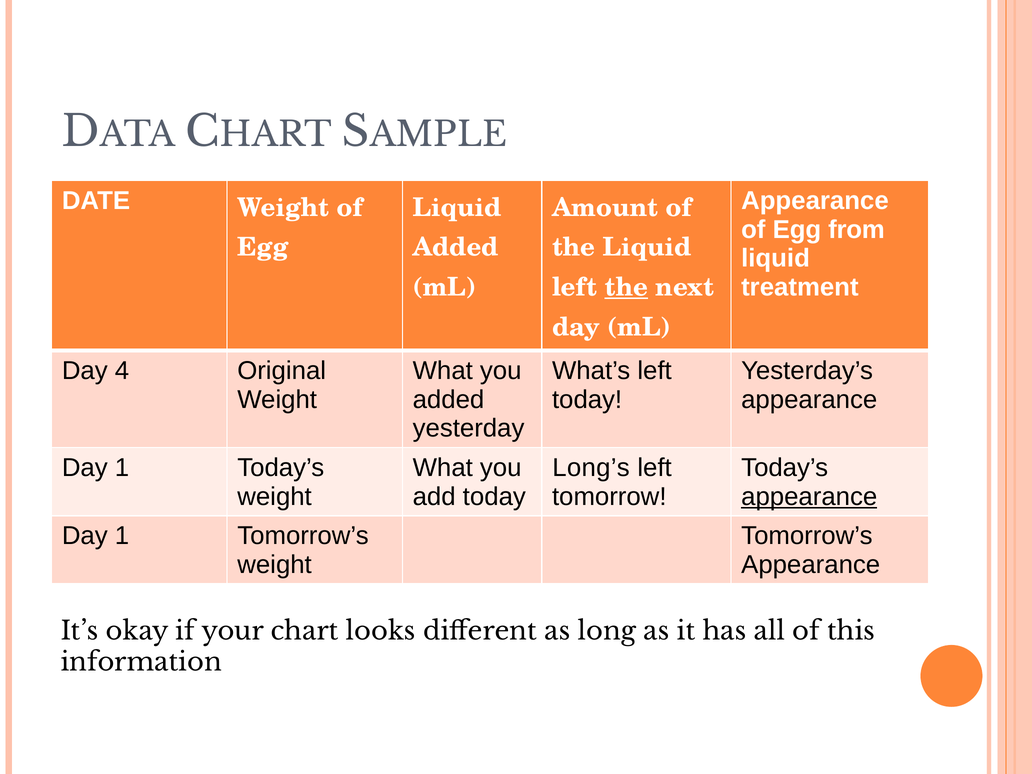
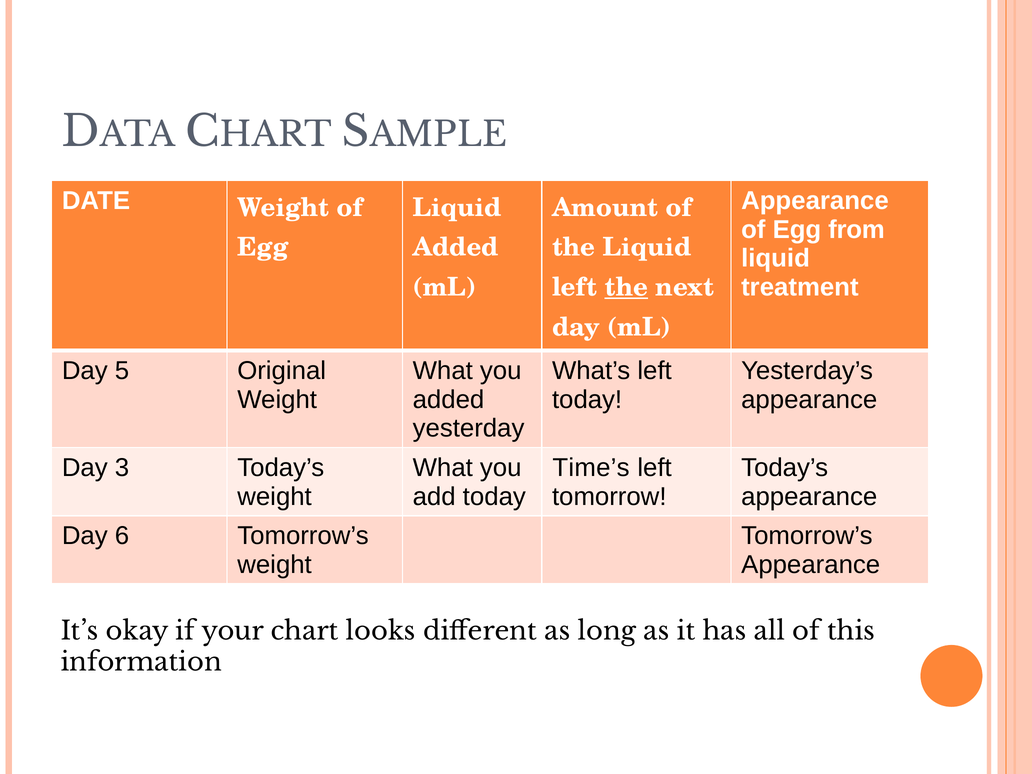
4: 4 -> 5 (122, 371)
1: 1 -> 3 (122, 468)
Long’s: Long’s -> Time’s (591, 468)
appearance underline: present -> none (809, 497)
1: 1 -> 6 (122, 536)
